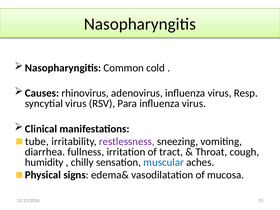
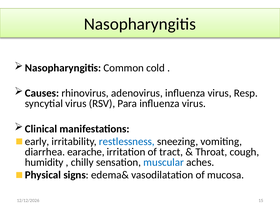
tube: tube -> early (37, 141)
restlessness colour: purple -> blue (127, 141)
fullness: fullness -> earache (86, 152)
